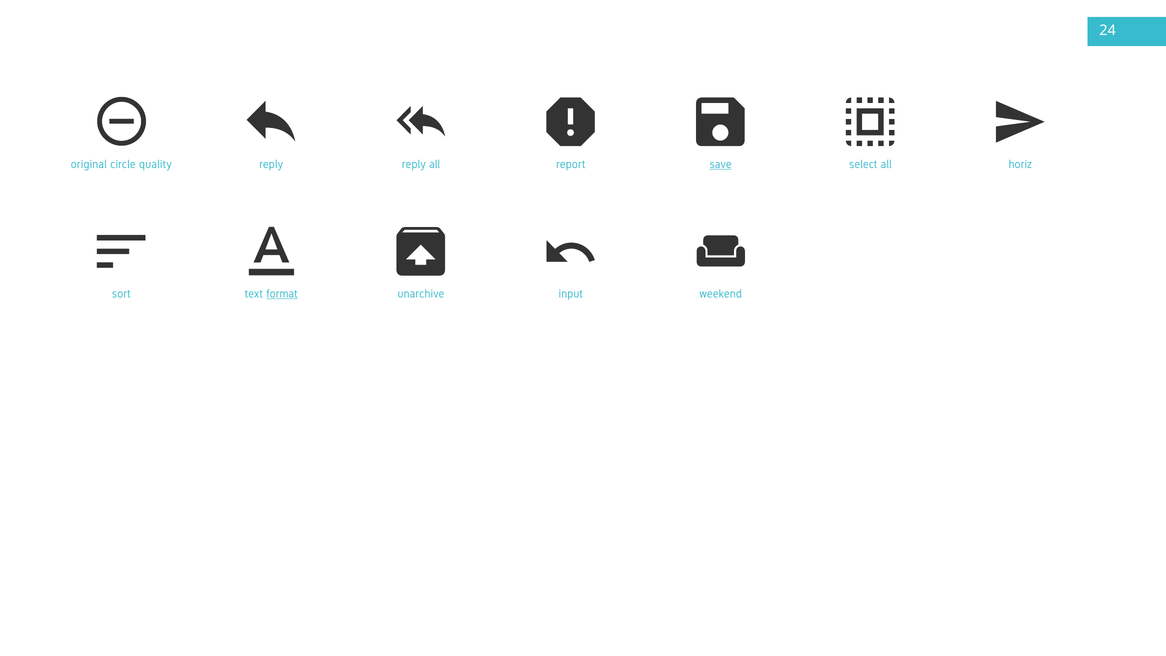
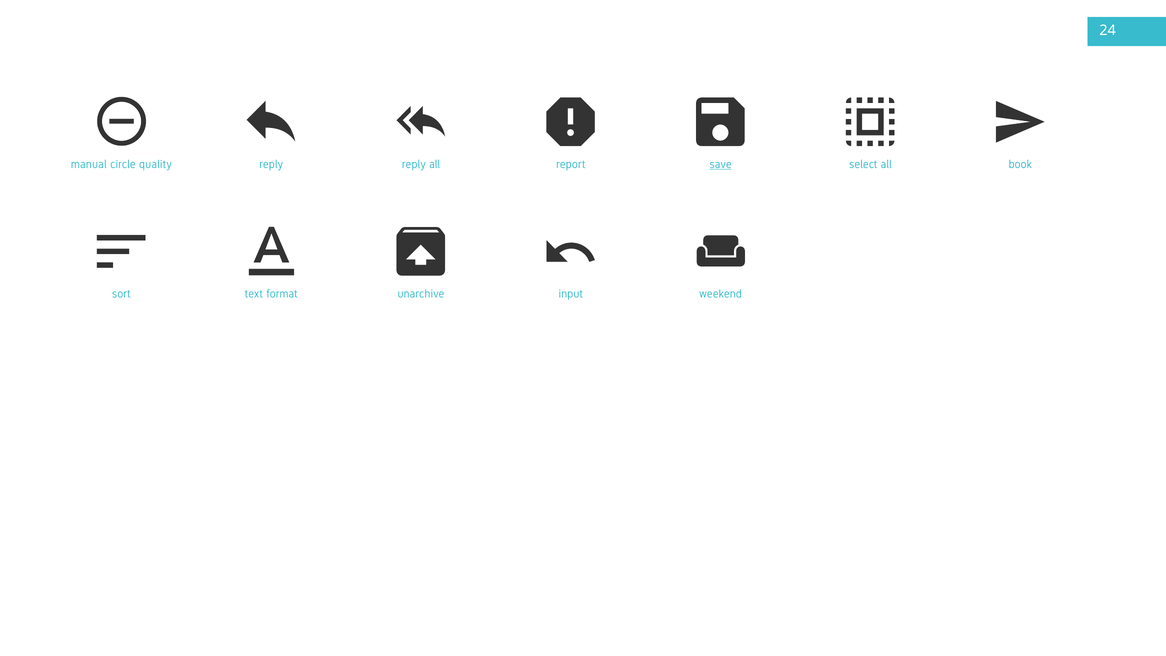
original: original -> manual (89, 164)
horiz: horiz -> book (1020, 164)
format underline: present -> none (282, 294)
